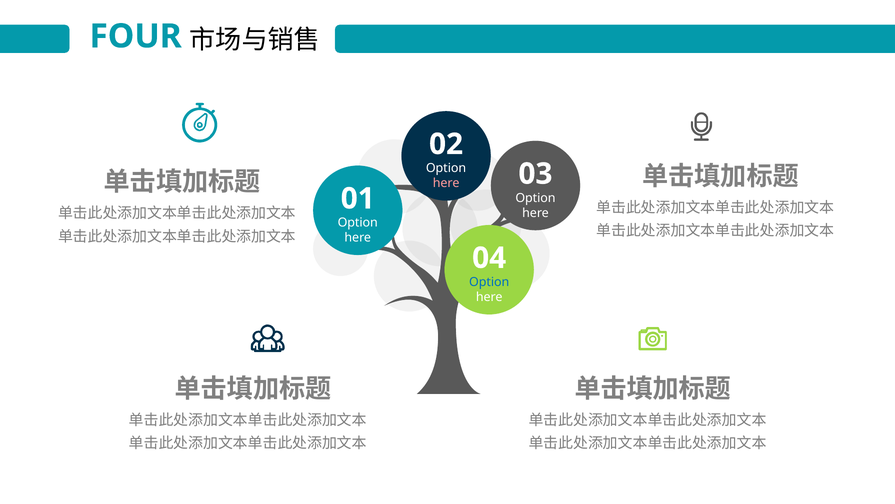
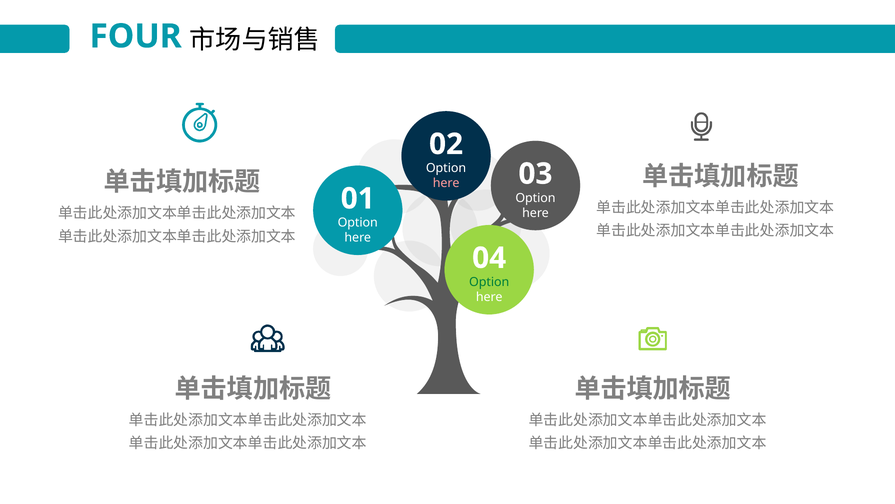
Option colour: blue -> green (489, 282)
